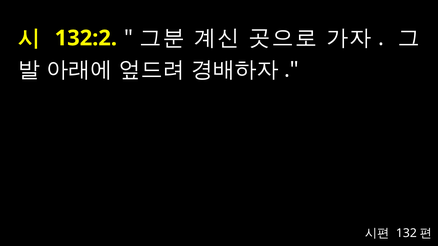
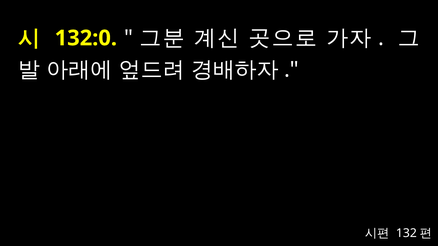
132:2: 132:2 -> 132:0 (86, 38)
